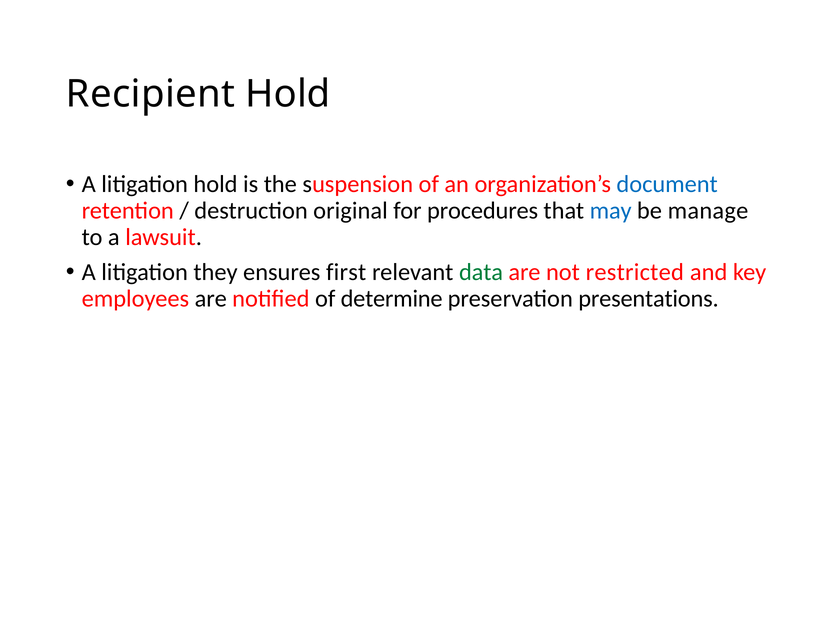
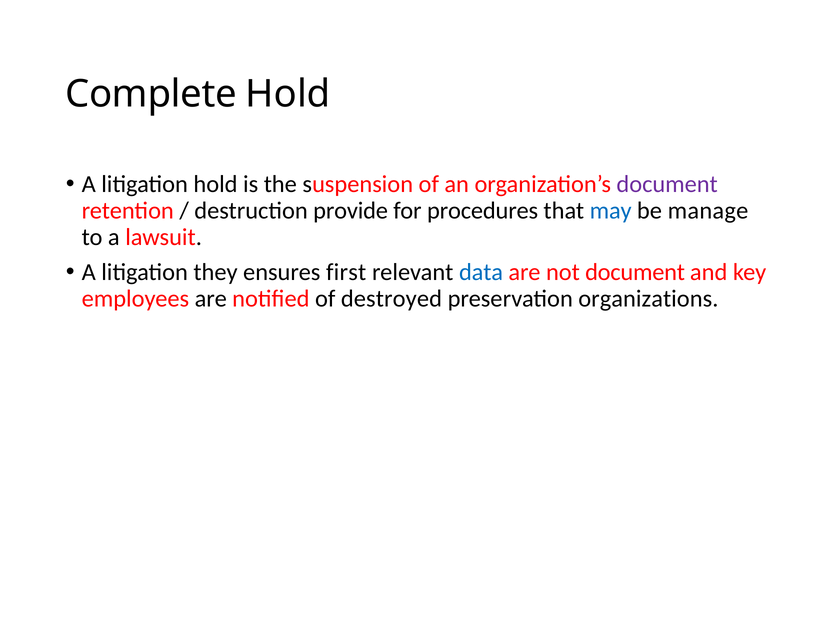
Recipient: Recipient -> Complete (151, 94)
document colour: blue -> purple (667, 185)
original: original -> provide (351, 211)
data colour: green -> blue (481, 272)
not restricted: restricted -> document (635, 272)
determine: determine -> destroyed (391, 299)
presentations: presentations -> organizations (648, 299)
